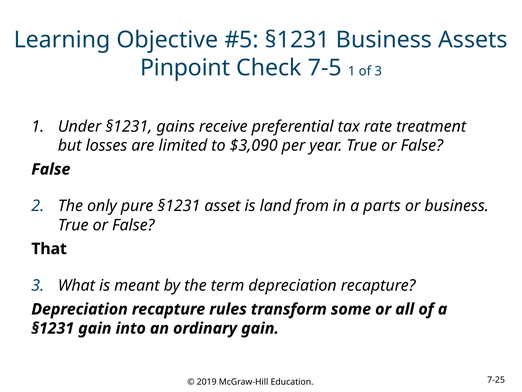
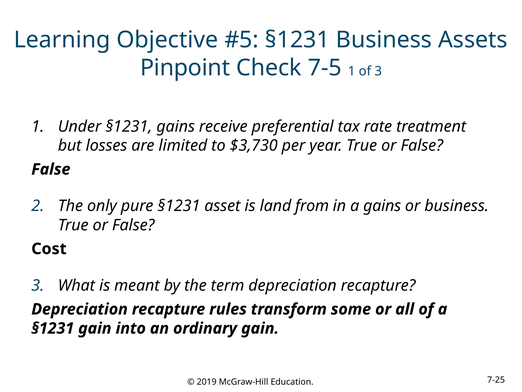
$3,090: $3,090 -> $3,730 (254, 145)
a parts: parts -> gains (382, 206)
That: That -> Cost (49, 249)
